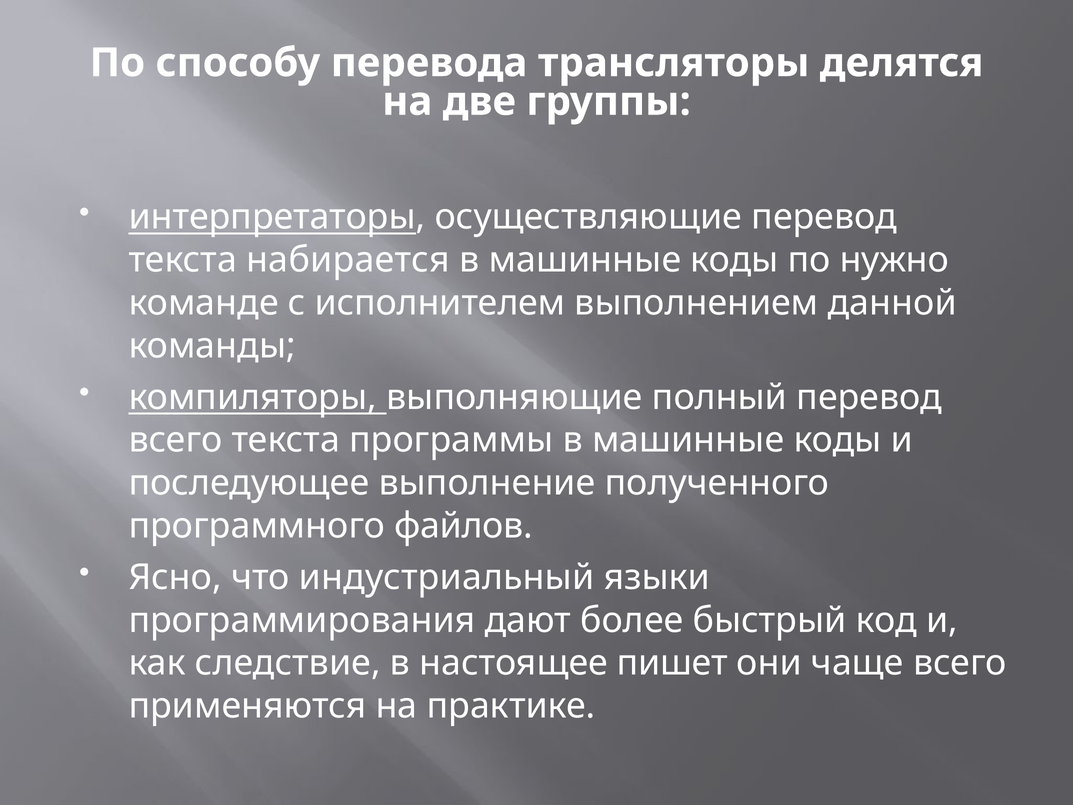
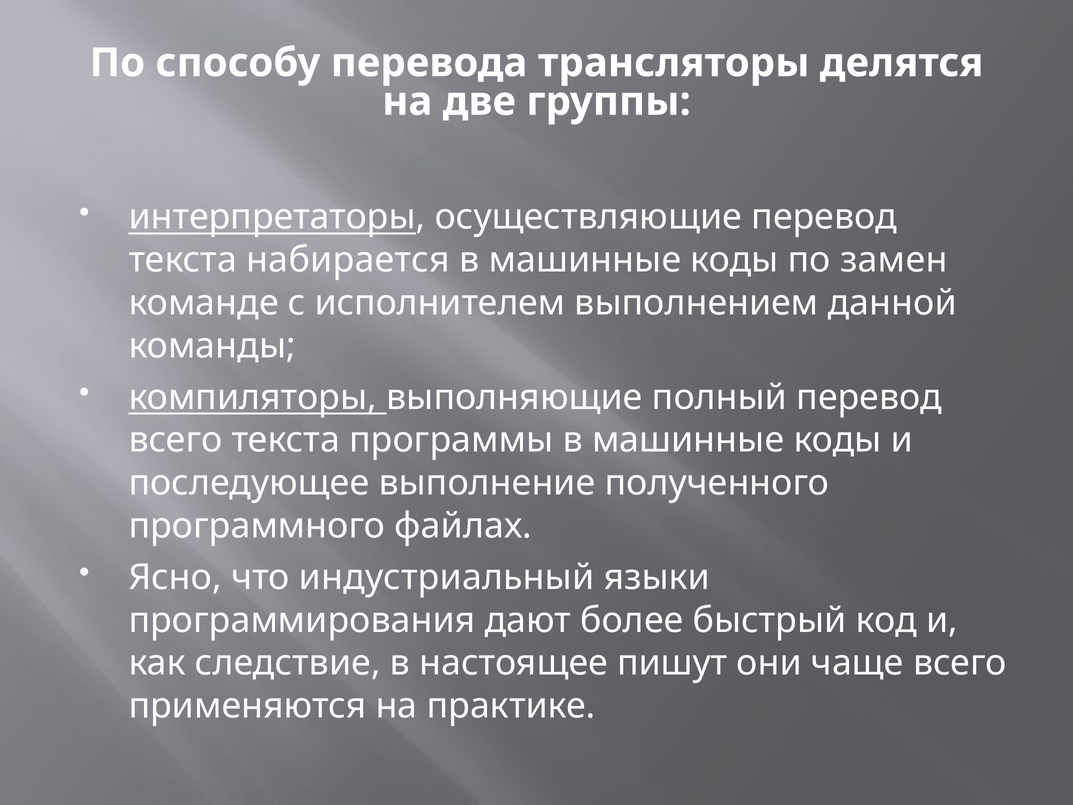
нужно: нужно -> замен (894, 260)
файлов: файлов -> файлах (463, 526)
пишет: пишет -> пишут (672, 663)
